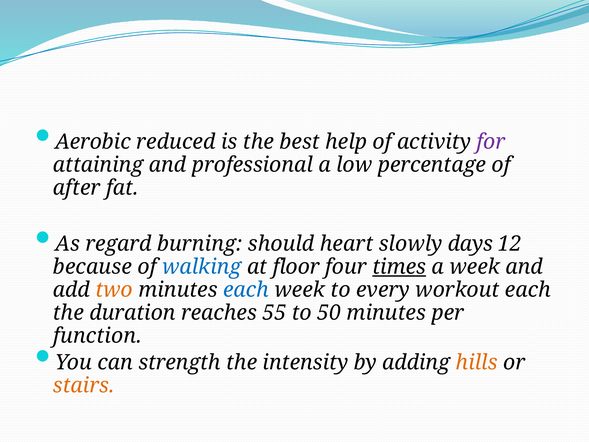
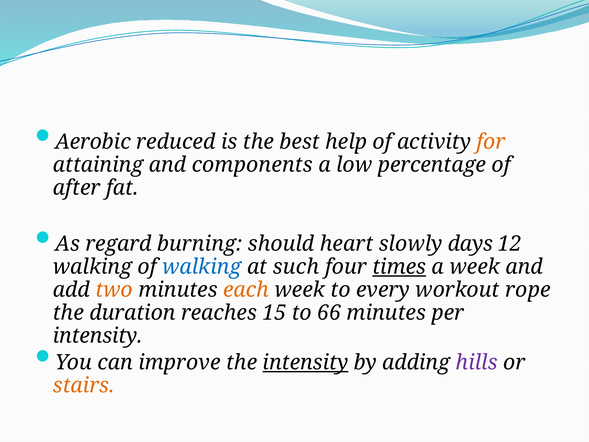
for colour: purple -> orange (491, 142)
professional: professional -> components (252, 165)
because: because -> walking (93, 267)
floor: floor -> such (296, 267)
each colour: blue -> orange (246, 290)
workout each: each -> rope (528, 290)
55: 55 -> 15 (274, 313)
50: 50 -> 66 (329, 313)
function: function -> intensity (98, 336)
strength: strength -> improve (179, 362)
intensity underline: none -> present (305, 362)
hills colour: orange -> purple (477, 362)
